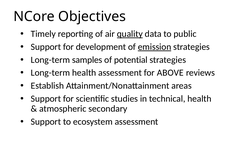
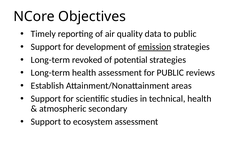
quality underline: present -> none (130, 34)
samples: samples -> revoked (87, 60)
for ABOVE: ABOVE -> PUBLIC (170, 73)
